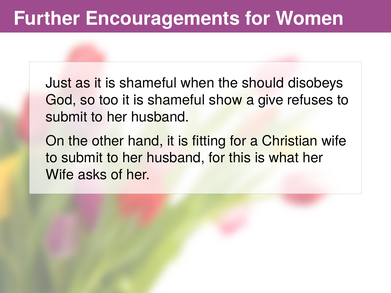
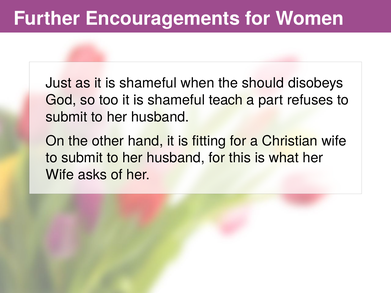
show: show -> teach (226, 100)
give: give -> part (271, 100)
